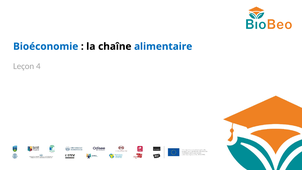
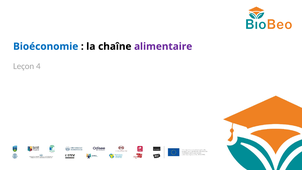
alimentaire colour: blue -> purple (163, 46)
